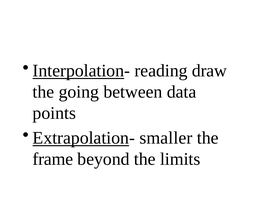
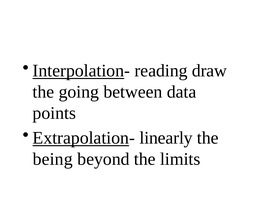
smaller: smaller -> linearly (166, 138)
frame: frame -> being (53, 160)
